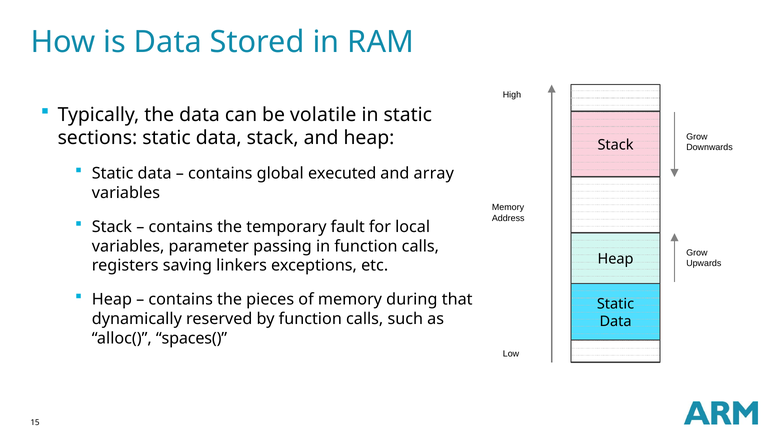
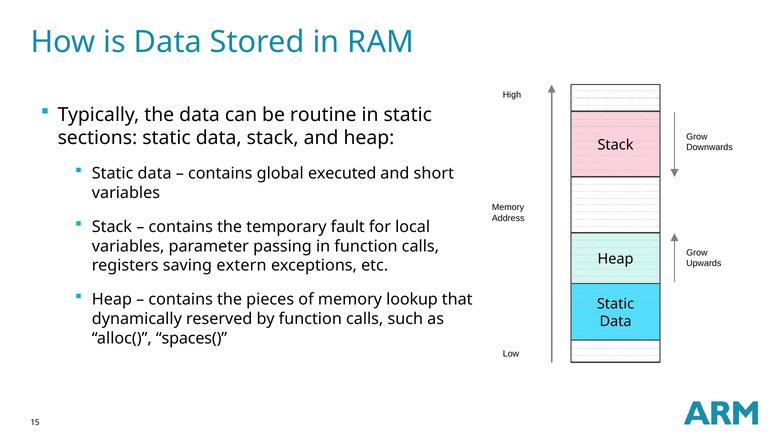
volatile: volatile -> routine (323, 115)
array: array -> short (434, 174)
linkers: linkers -> extern (241, 266)
during: during -> lookup (412, 300)
